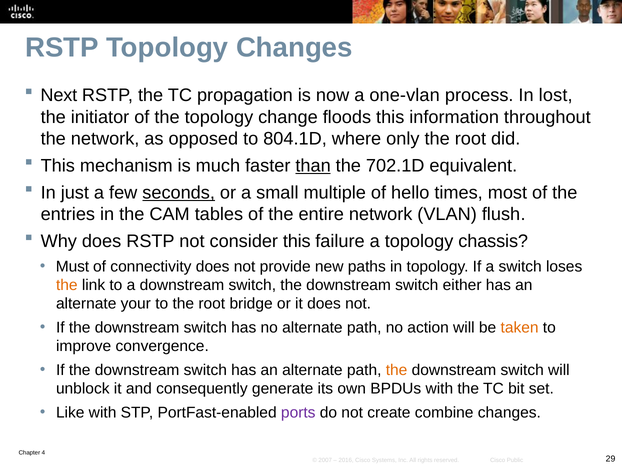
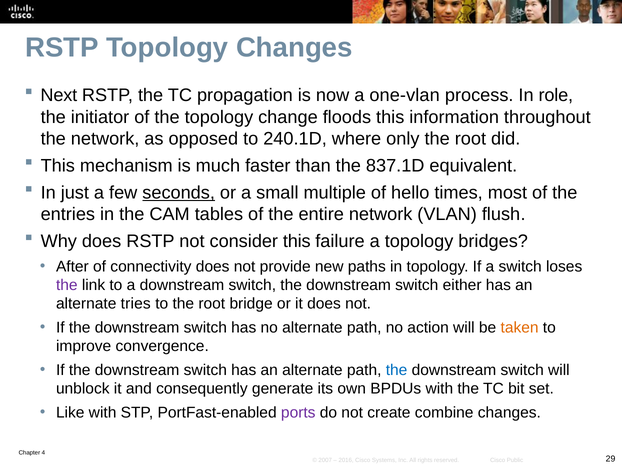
lost: lost -> role (556, 95)
804.1D: 804.1D -> 240.1D (295, 139)
than underline: present -> none (313, 166)
702.1D: 702.1D -> 837.1D (395, 166)
chassis: chassis -> bridges (493, 242)
Must: Must -> After (72, 267)
the colour: orange -> purple (67, 286)
your: your -> tries (136, 304)
the colour: orange -> blue (397, 371)
